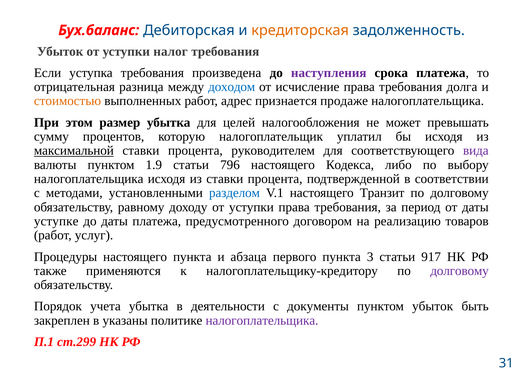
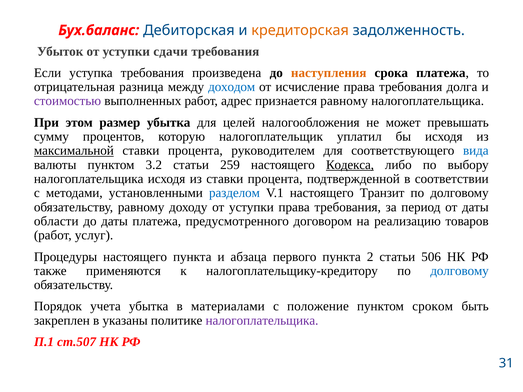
налог: налог -> сдачи (171, 51)
наступления colour: purple -> orange (329, 73)
стоимостью colour: orange -> purple (68, 101)
признается продаже: продаже -> равному (344, 101)
вида colour: purple -> blue (476, 151)
1.9: 1.9 -> 3.2 (154, 165)
796: 796 -> 259 (230, 165)
Кодекса underline: none -> present (350, 165)
уступке: уступке -> области (56, 221)
3: 3 -> 2 (370, 257)
917: 917 -> 506 (431, 257)
долговому colour: purple -> blue (460, 271)
деятельности: деятельности -> материалами (228, 306)
документы: документы -> положение (318, 306)
пунктом убыток: убыток -> сроком (433, 306)
ст.299: ст.299 -> ст.507 (77, 342)
